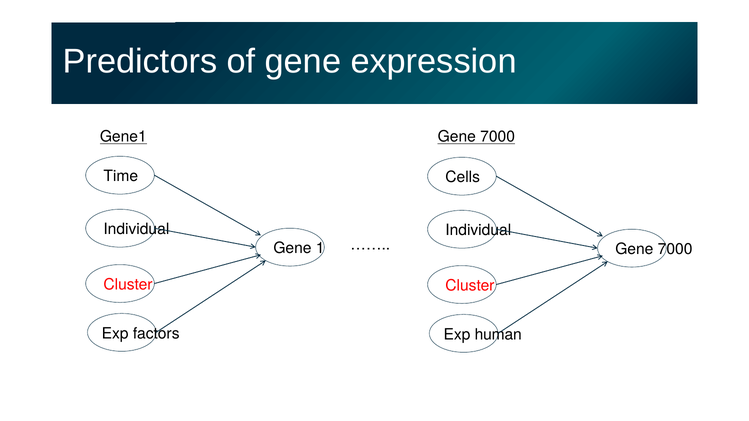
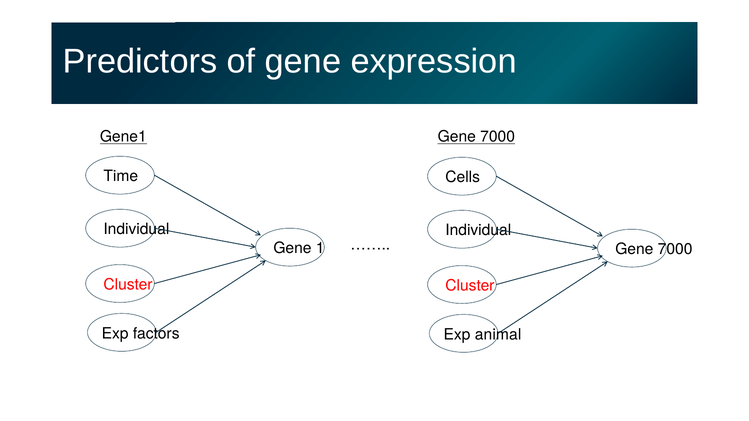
human: human -> animal (498, 335)
